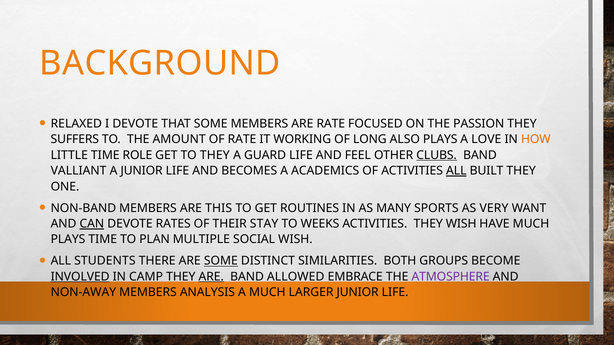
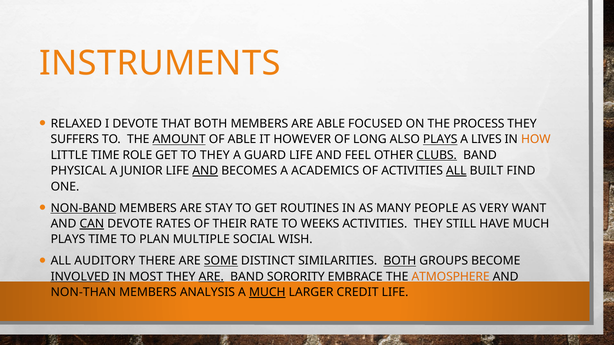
BACKGROUND: BACKGROUND -> INSTRUMENTS (160, 63)
THAT SOME: SOME -> BOTH (211, 124)
ARE RATE: RATE -> ABLE (331, 124)
PASSION: PASSION -> PROCESS (479, 124)
AMOUNT underline: none -> present (179, 140)
OF RATE: RATE -> ABLE (242, 140)
WORKING: WORKING -> HOWEVER (302, 140)
PLAYS underline: none -> present (440, 140)
LOVE: LOVE -> LIVES (486, 140)
VALLIANT: VALLIANT -> PHYSICAL (79, 171)
AND underline: none -> present (205, 171)
BUILT THEY: THEY -> FIND (521, 171)
NON-BAND underline: none -> present (83, 208)
THIS: THIS -> STAY (219, 208)
SPORTS: SPORTS -> PEOPLE (436, 208)
STAY: STAY -> RATE (264, 224)
THEY WISH: WISH -> STILL (461, 224)
STUDENTS: STUDENTS -> AUDITORY (105, 261)
BOTH underline: none -> present (400, 261)
CAMP: CAMP -> MOST (146, 277)
ALLOWED: ALLOWED -> SORORITY (296, 277)
ATMOSPHERE colour: purple -> orange (451, 277)
NON-AWAY: NON-AWAY -> NON-THAN (83, 293)
MUCH underline: none -> present (267, 293)
LARGER JUNIOR: JUNIOR -> CREDIT (358, 293)
